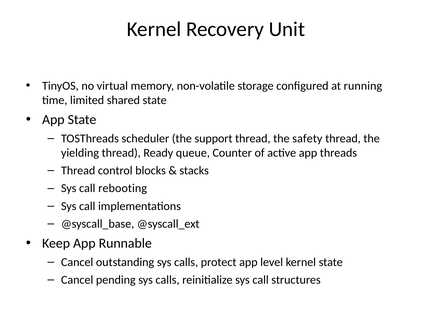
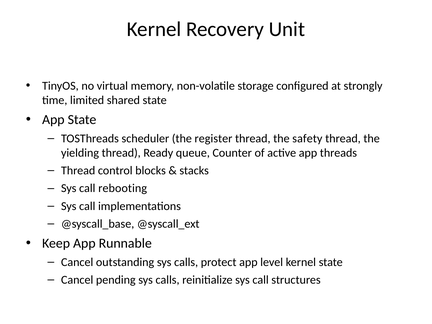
running: running -> strongly (363, 86)
support: support -> register (213, 138)
